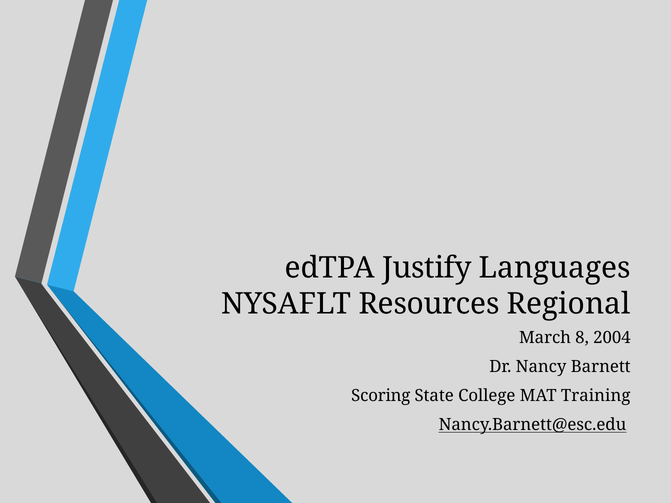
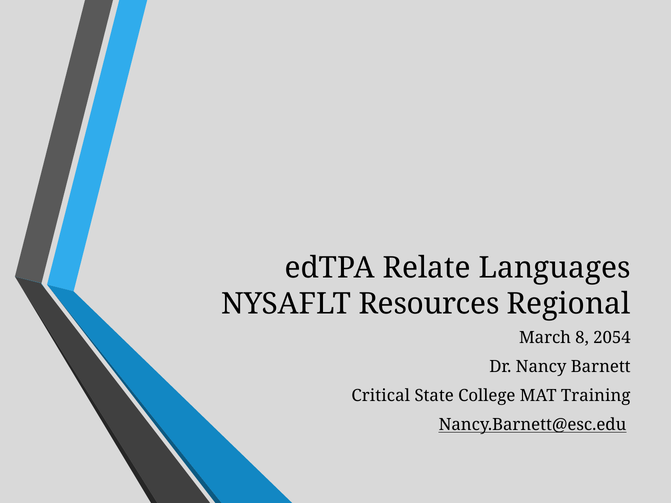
Justify: Justify -> Relate (427, 268)
2004: 2004 -> 2054 (612, 338)
Scoring: Scoring -> Critical (381, 396)
